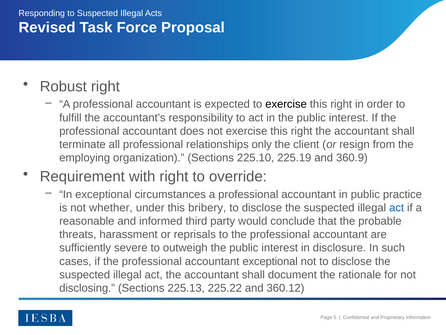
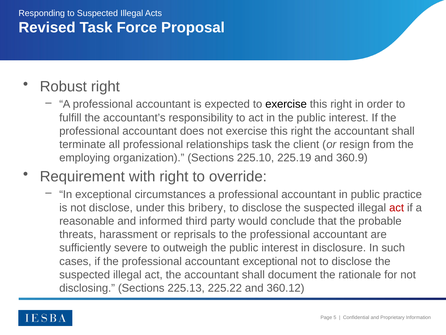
relationships only: only -> task (262, 144)
not whether: whether -> disclose (111, 207)
act colour: blue -> red (397, 207)
